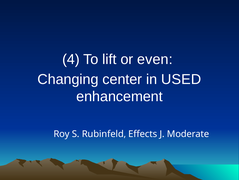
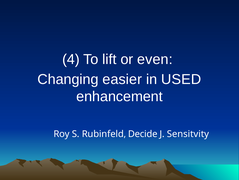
center: center -> easier (122, 79)
Effects: Effects -> Decide (143, 134)
Moderate: Moderate -> Sensitvity (188, 134)
